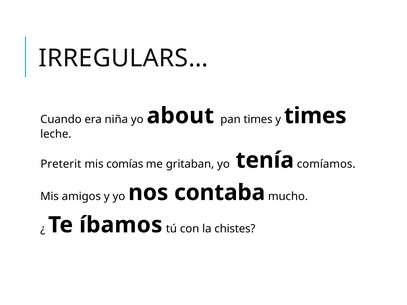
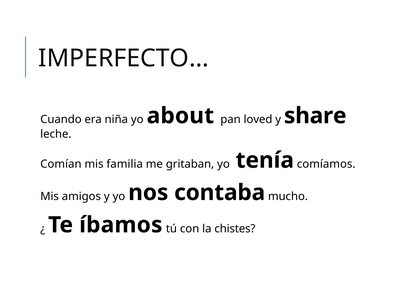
IRREGULARS…: IRREGULARS… -> IMPERFECTO… (124, 58)
pan times: times -> loved (258, 120)
y times: times -> share (315, 116)
Preterit: Preterit -> Comían (61, 164)
comías: comías -> familia (125, 164)
